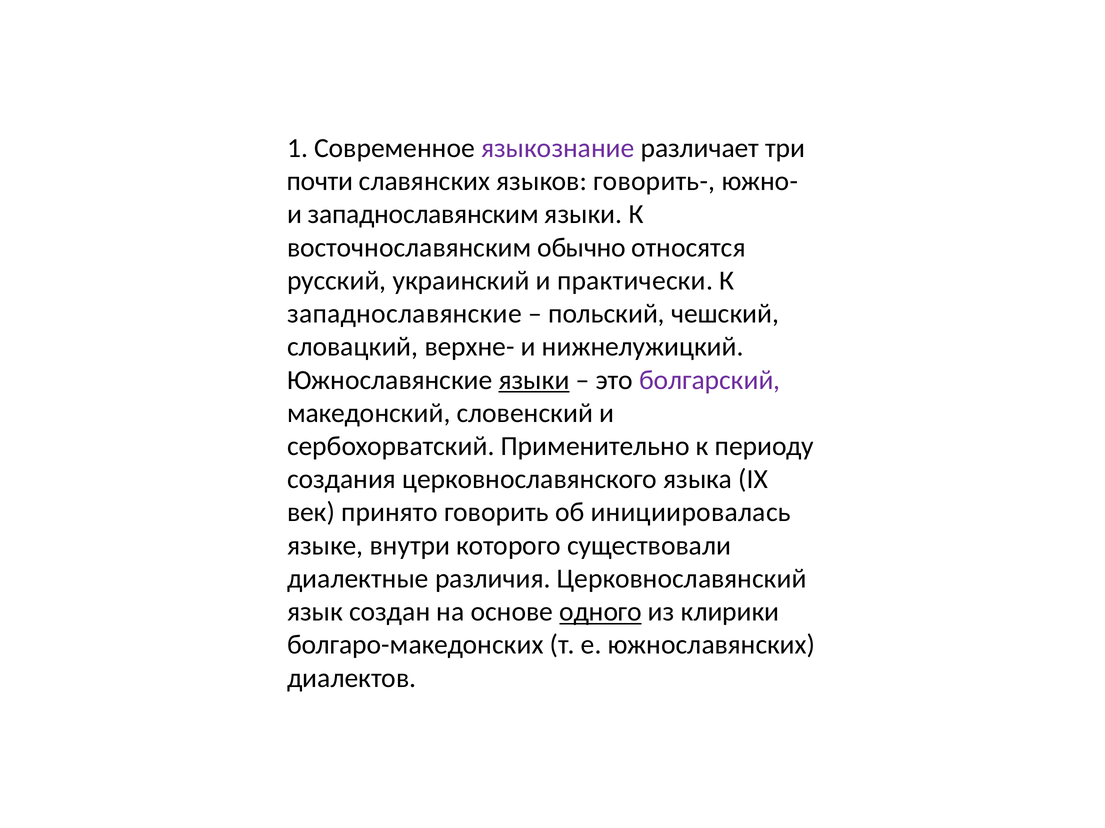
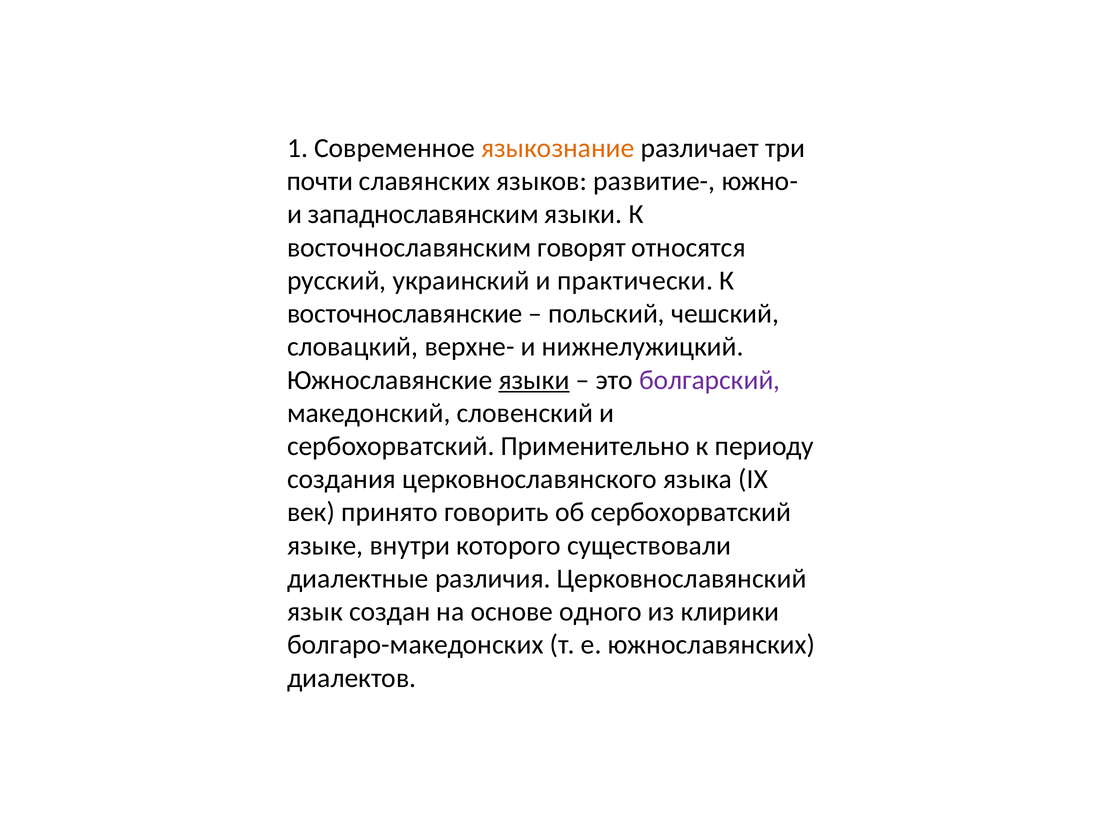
языкознание colour: purple -> orange (558, 148)
говорить-: говорить- -> развитие- (654, 181)
обычно: обычно -> говорят (582, 248)
западнославянские: западнославянские -> восточнославянские (405, 314)
об инициировалась: инициировалась -> сербохорватский (691, 513)
одного underline: present -> none (601, 612)
